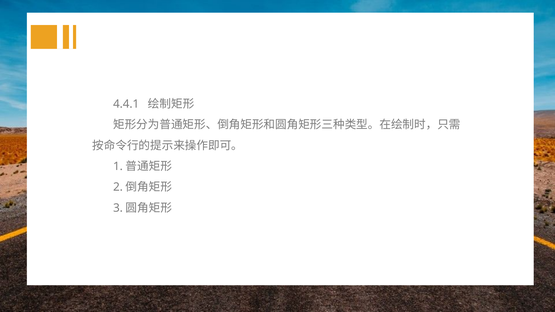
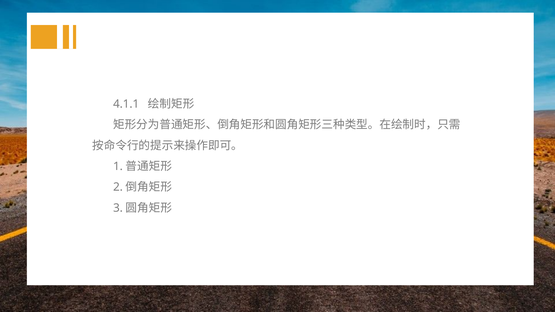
4.4.1: 4.4.1 -> 4.1.1 (126, 104)
